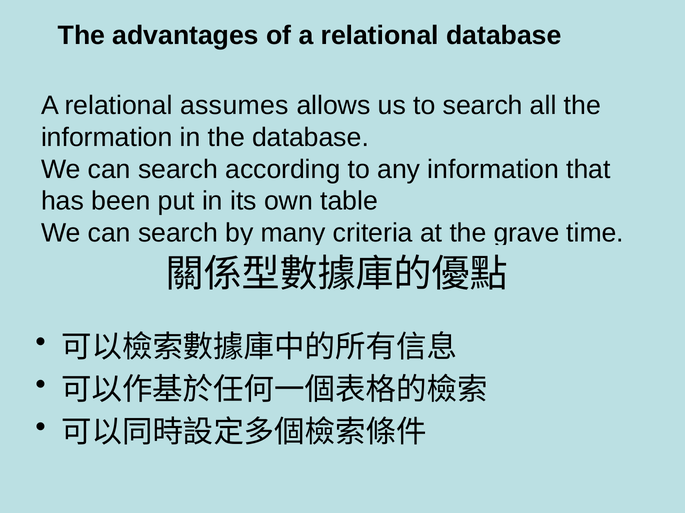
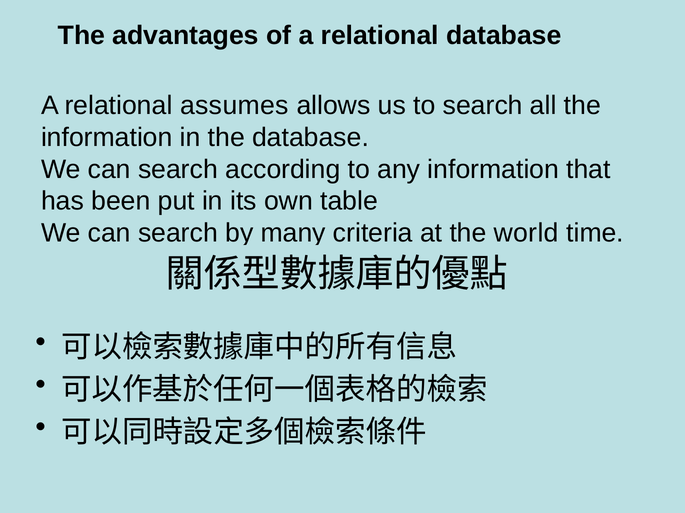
grave: grave -> world (526, 233)
